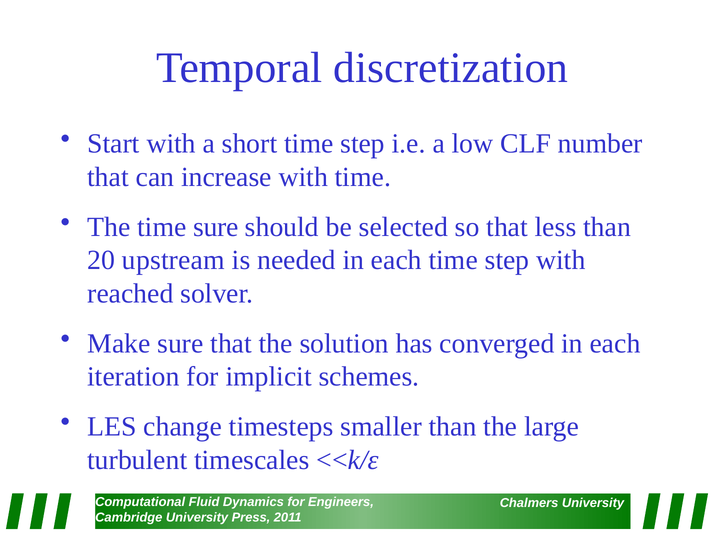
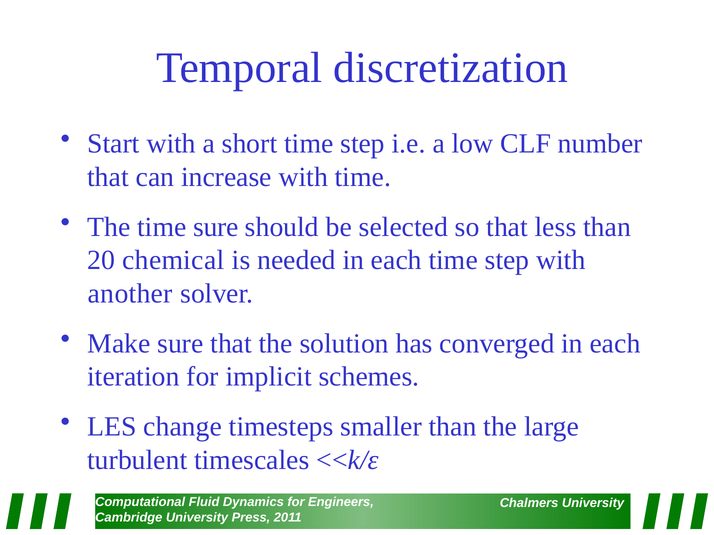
upstream: upstream -> chemical (173, 260)
reached: reached -> another (130, 294)
